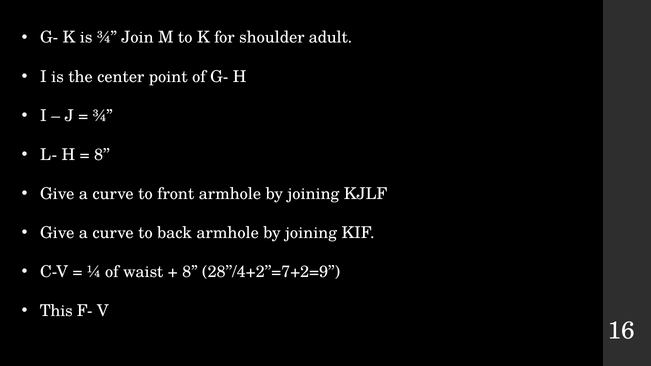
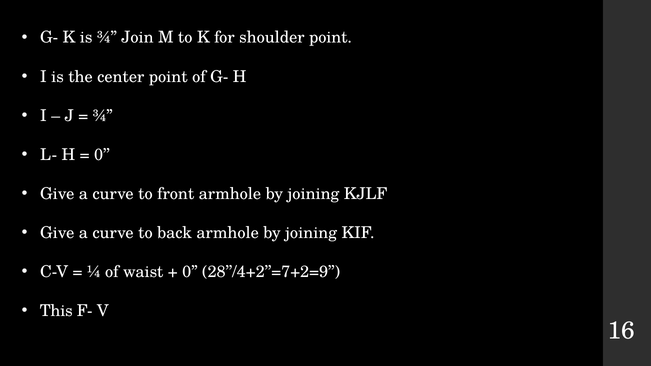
shoulder adult: adult -> point (330, 38)
8: 8 -> 0 (102, 155)
8: 8 -> 0 (190, 272)
